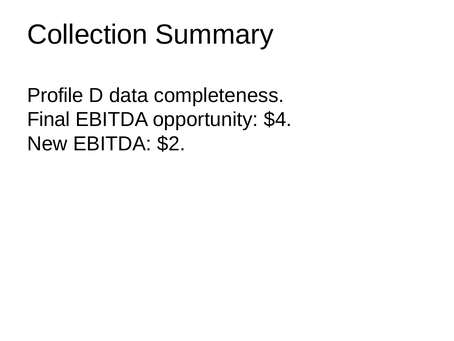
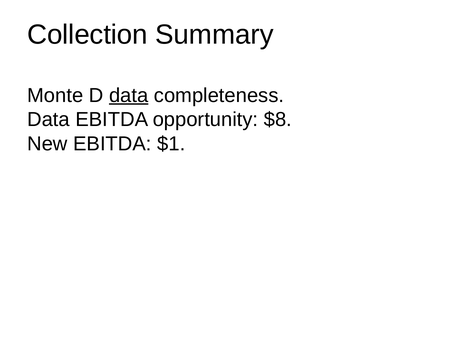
Profile: Profile -> Monte (55, 95)
data underline: none -> present (129, 95)
Final: Final -> Data (48, 119)
$4: $4 -> $8 (278, 119)
$2: $2 -> $1 (171, 144)
